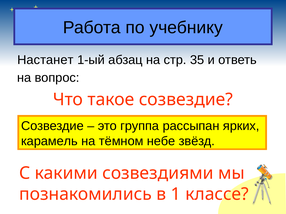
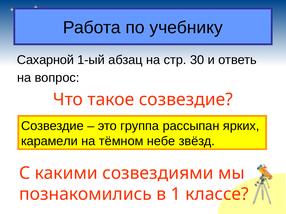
Настанет: Настанет -> Сахарной (46, 60)
35: 35 -> 30 (197, 60)
карамель: карамель -> карамели (50, 141)
